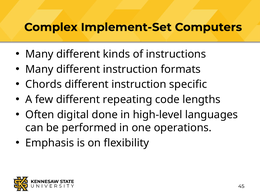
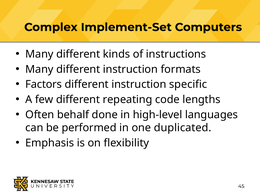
Chords: Chords -> Factors (44, 84)
digital: digital -> behalf (73, 115)
operations: operations -> duplicated (183, 128)
